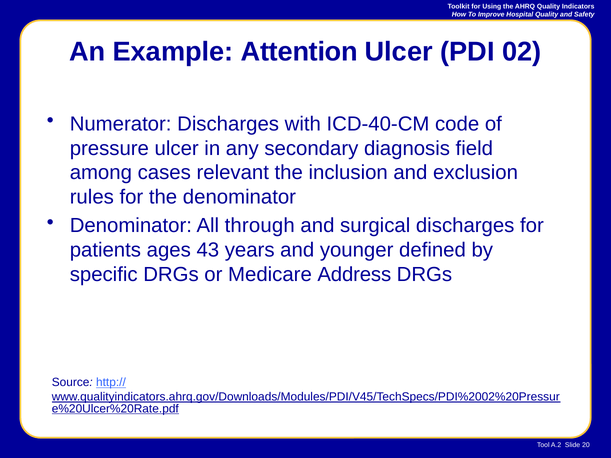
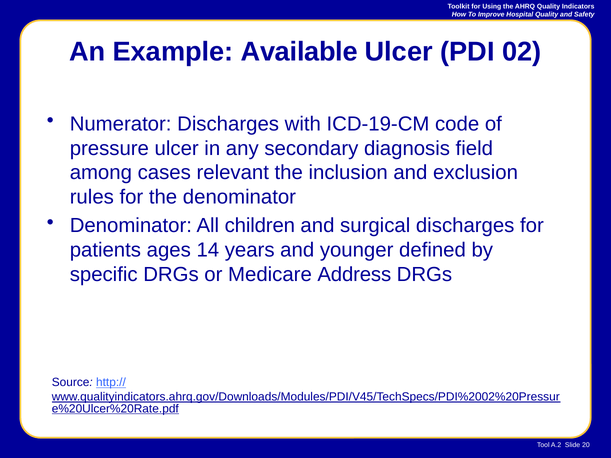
Attention: Attention -> Available (299, 52)
ICD-40-CM: ICD-40-CM -> ICD-19-CM (378, 124)
through: through -> children (260, 226)
43: 43 -> 14 (208, 250)
